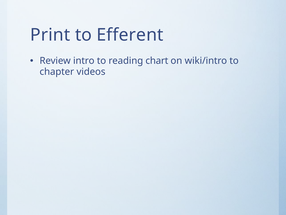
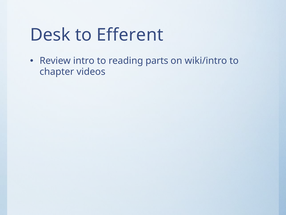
Print: Print -> Desk (50, 35)
chart: chart -> parts (157, 61)
